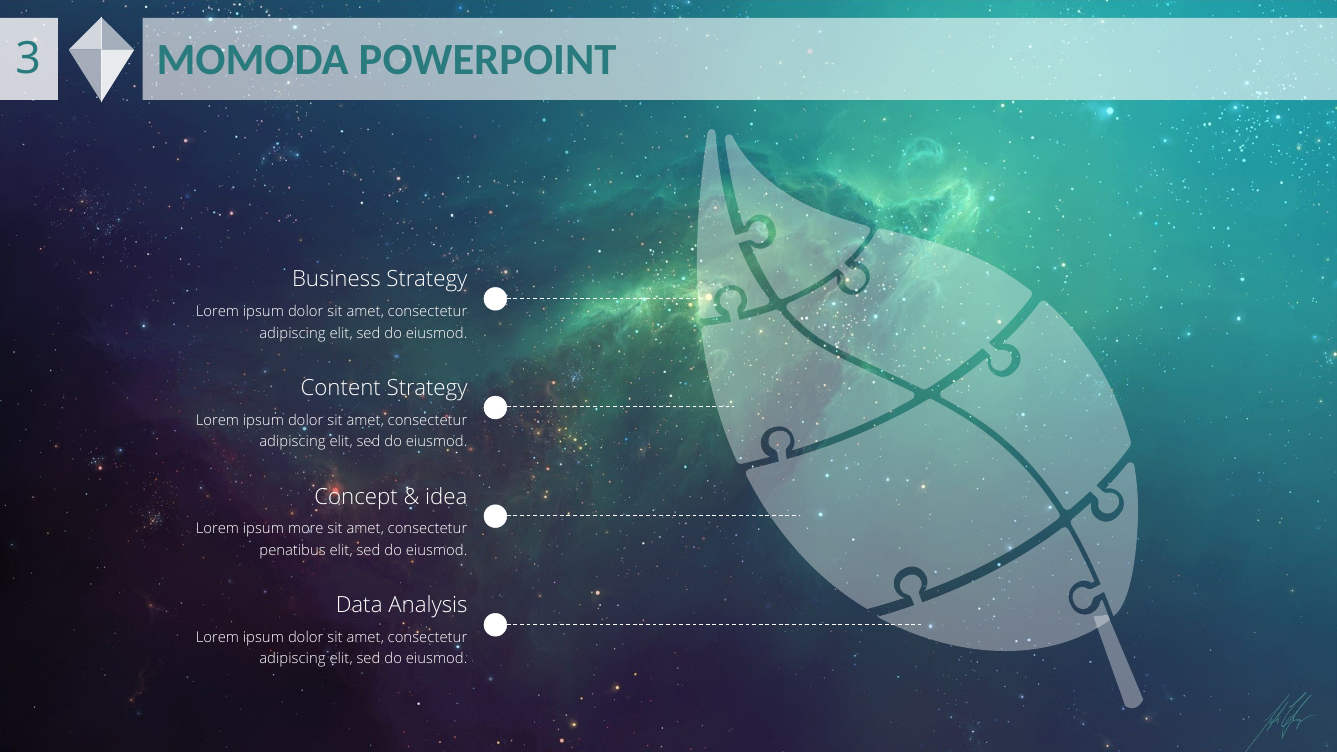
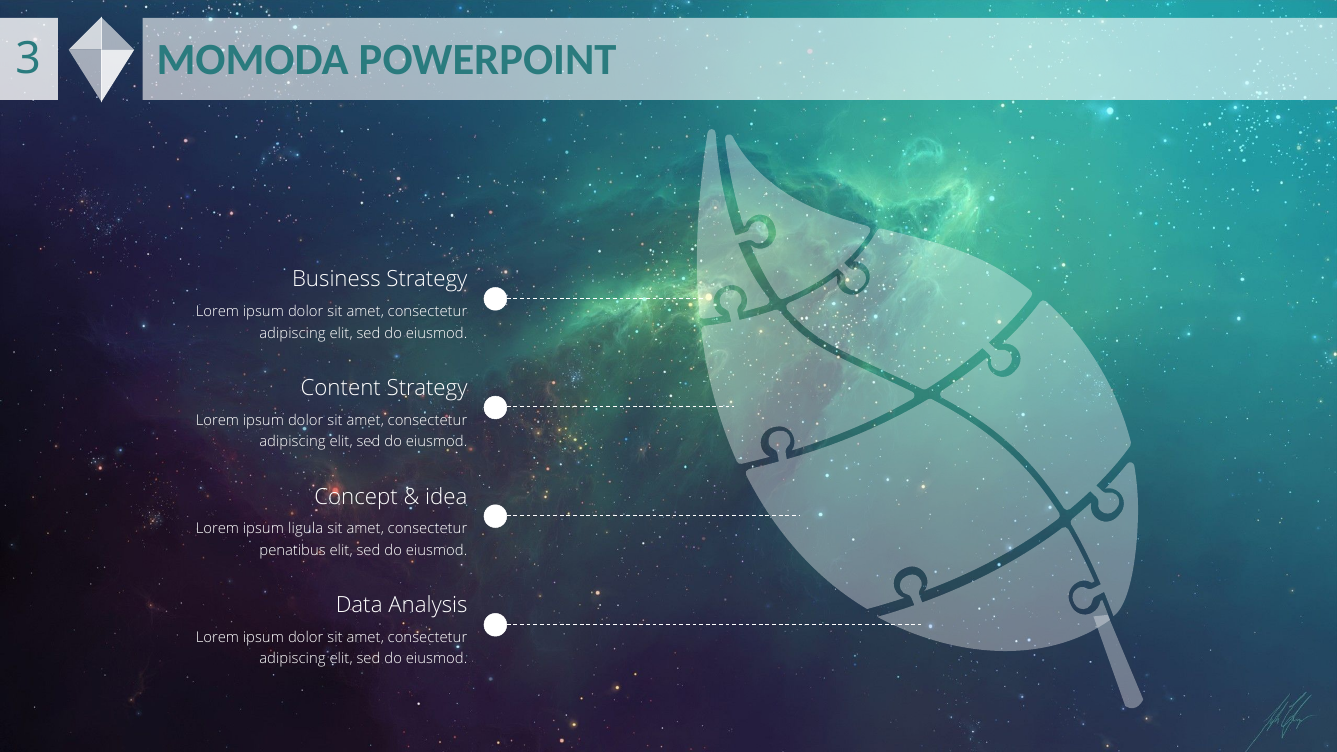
more: more -> ligula (306, 529)
